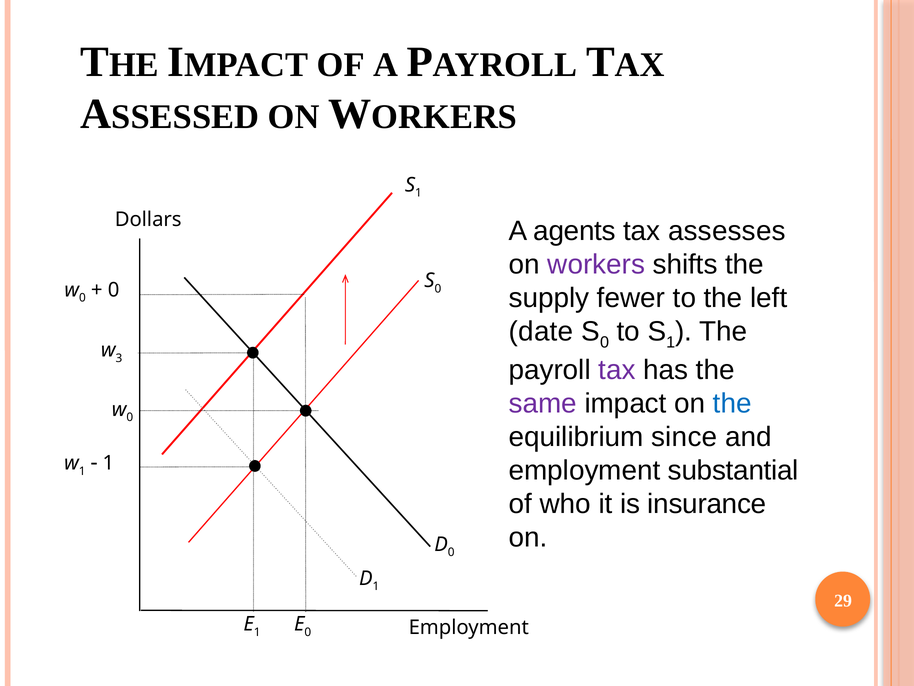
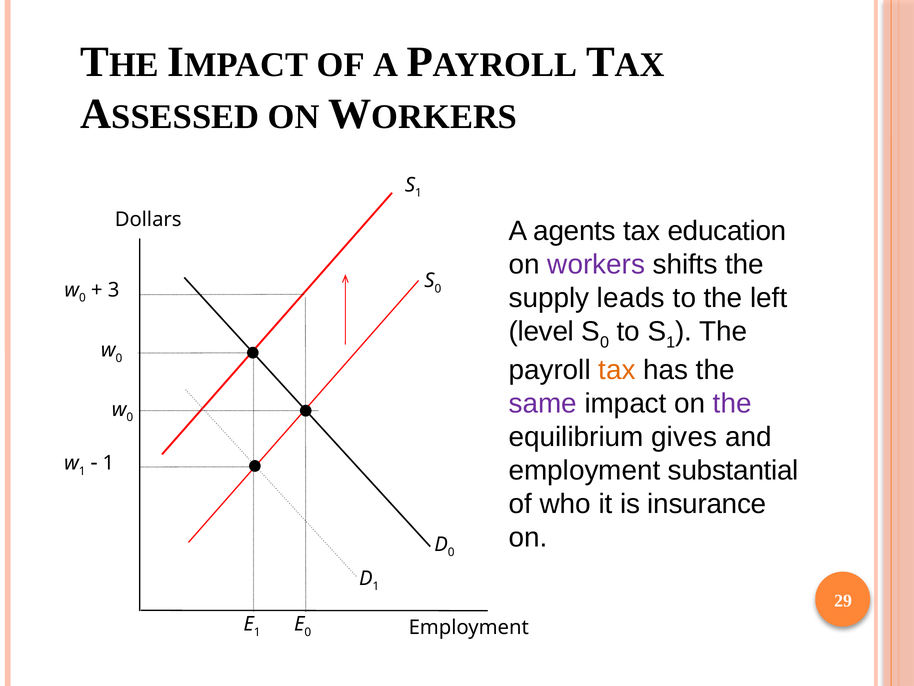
assesses: assesses -> education (727, 231)
0: 0 -> 3 (114, 290)
fewer: fewer -> leads (631, 298)
date: date -> level (541, 331)
3: 3 -> 0 (119, 358)
tax colour: purple -> orange (617, 370)
the colour: blue -> purple (732, 403)
since: since -> gives (684, 437)
